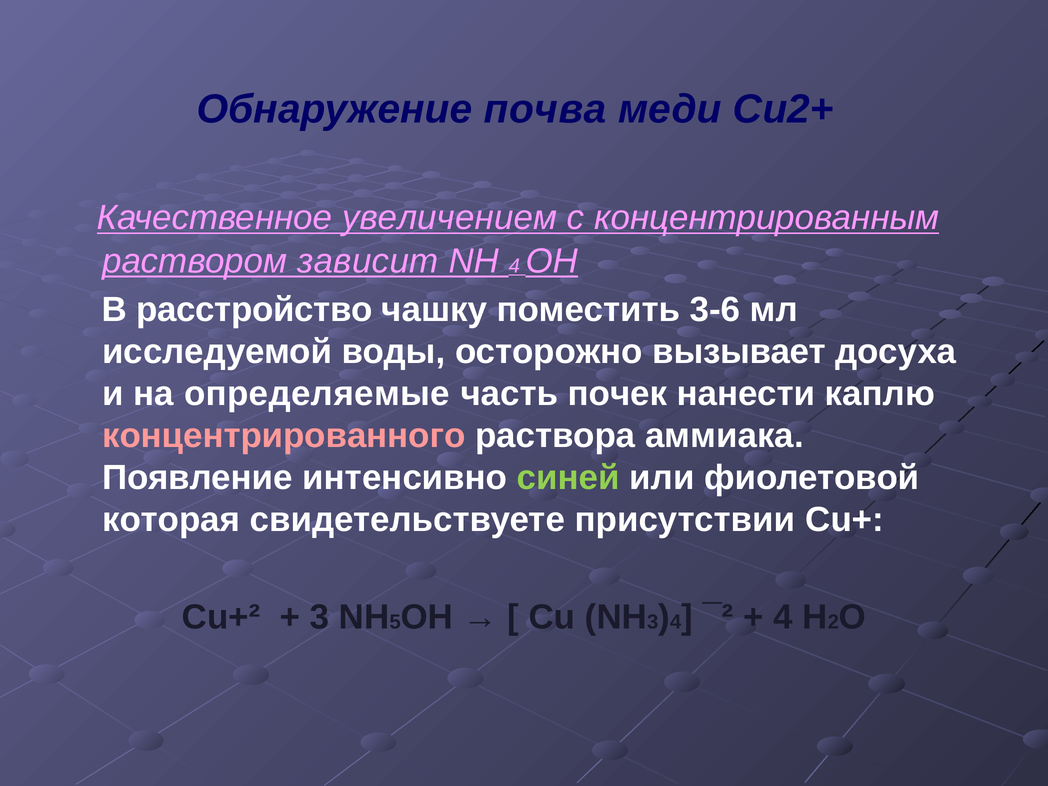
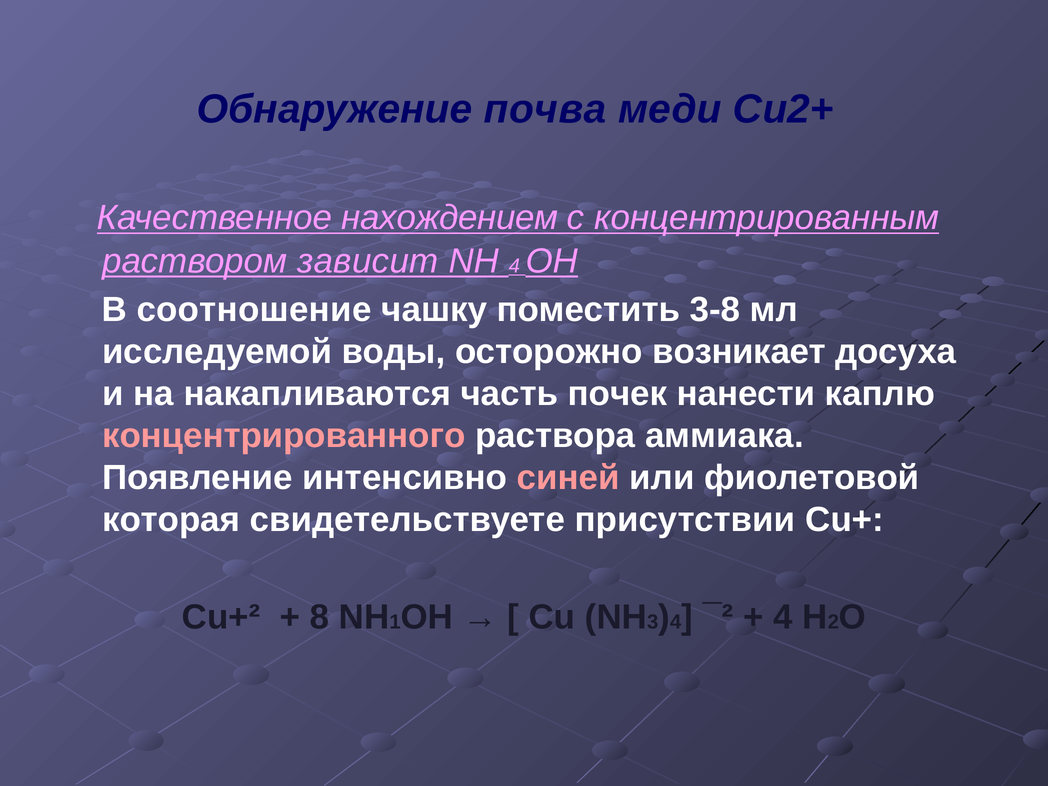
увеличением: увеличением -> нахождением (450, 218)
расстройство: расстройство -> соотношение (254, 310)
3-6: 3-6 -> 3-8 (715, 310)
вызывает: вызывает -> возникает (739, 352)
определяемые: определяемые -> накапливаются (317, 394)
синей colour: light green -> pink (568, 478)
3: 3 -> 8 (319, 617)
5: 5 -> 1 (395, 622)
